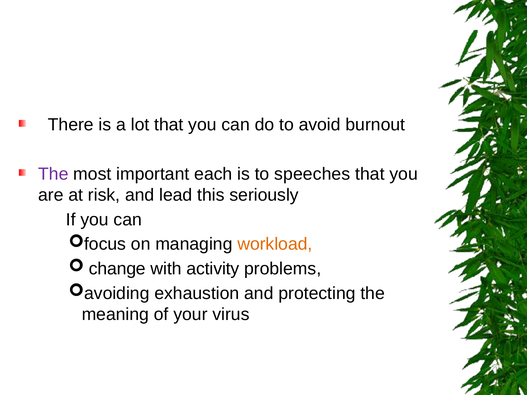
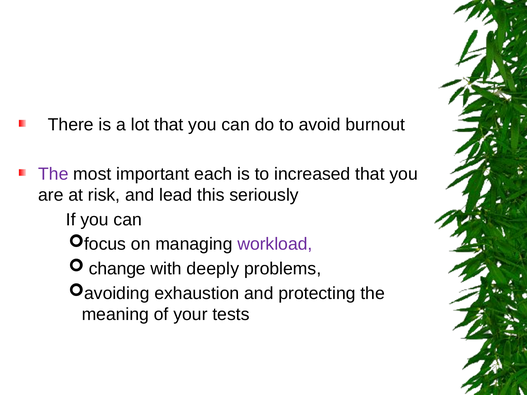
speeches: speeches -> increased (312, 174)
workload colour: orange -> purple (275, 244)
activity: activity -> deeply (213, 269)
virus: virus -> tests (231, 315)
